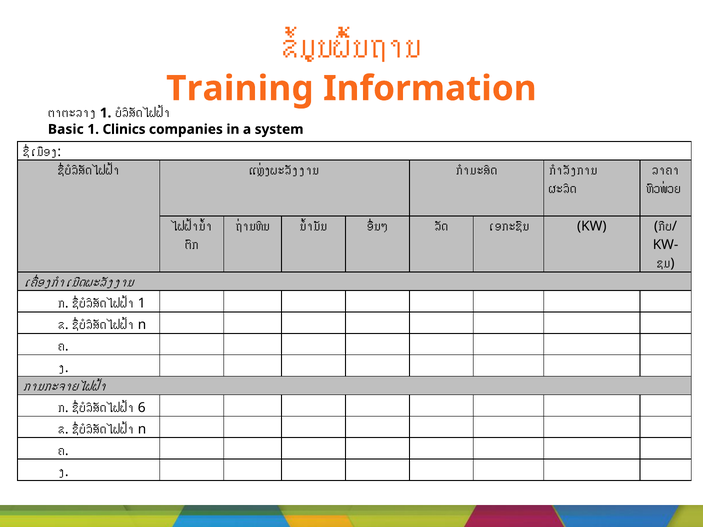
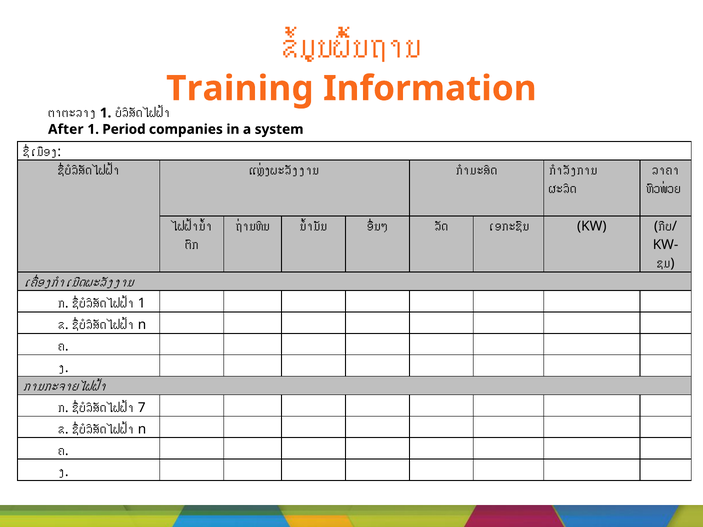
Basic: Basic -> After (66, 129)
Clinics: Clinics -> Period (124, 129)
6: 6 -> 7 (142, 408)
